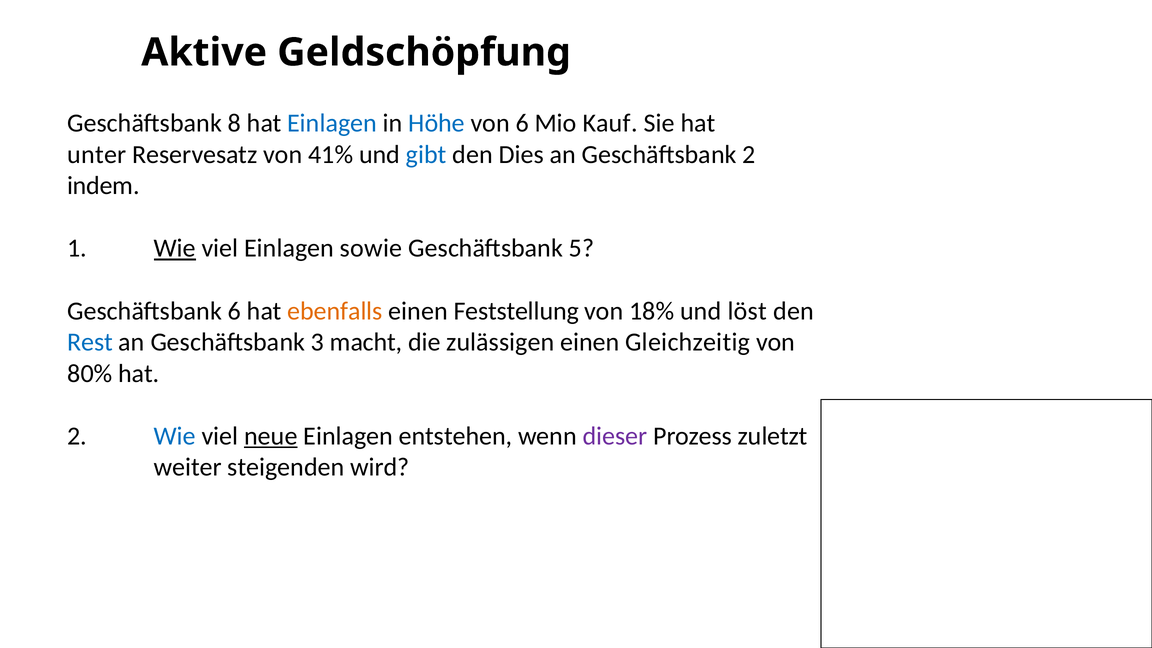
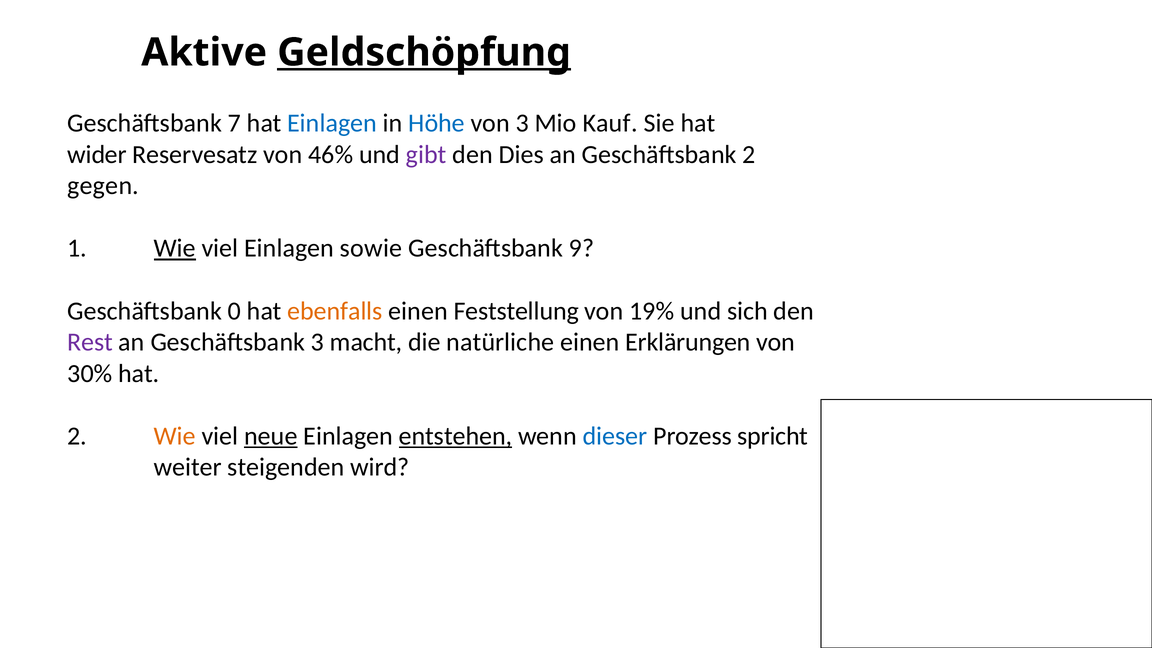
Geldschöpfung underline: none -> present (424, 52)
8: 8 -> 7 (234, 123)
von 6: 6 -> 3 (522, 123)
unter: unter -> wider (97, 154)
41%: 41% -> 46% (331, 154)
gibt colour: blue -> purple (426, 154)
indem: indem -> gegen (103, 186)
5: 5 -> 9 (582, 248)
Geschäftsbank 6: 6 -> 0 (234, 311)
18%: 18% -> 19% (652, 311)
löst: löst -> sich (747, 311)
Rest colour: blue -> purple (90, 342)
zulässigen: zulässigen -> natürliche (500, 342)
Gleichzeitig: Gleichzeitig -> Erklärungen (688, 342)
80%: 80% -> 30% (90, 373)
Wie colour: blue -> orange (175, 436)
entstehen underline: none -> present (456, 436)
dieser colour: purple -> blue (615, 436)
zuletzt: zuletzt -> spricht (773, 436)
